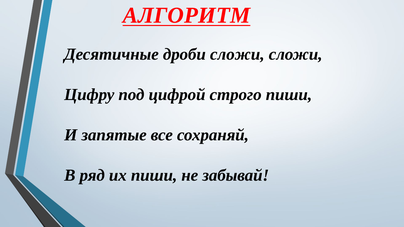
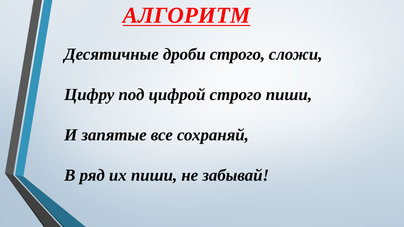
дроби сложи: сложи -> строго (237, 54)
